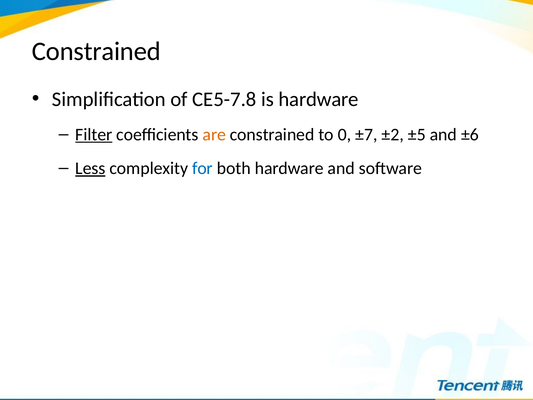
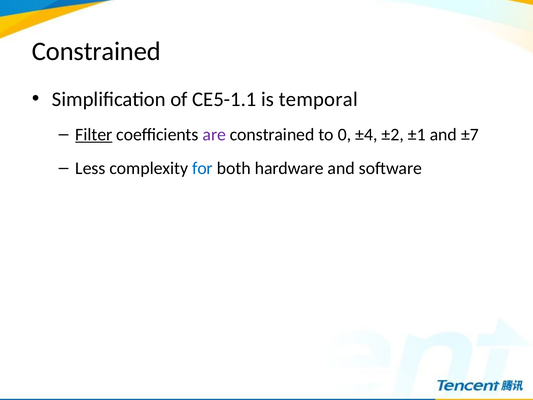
CE5-7.8: CE5-7.8 -> CE5-1.1 (224, 99)
is hardware: hardware -> temporal (318, 99)
are colour: orange -> purple (214, 135)
±7: ±7 -> ±4 (366, 135)
±5: ±5 -> ±1 (417, 135)
±6: ±6 -> ±7 (470, 135)
Less underline: present -> none (90, 168)
